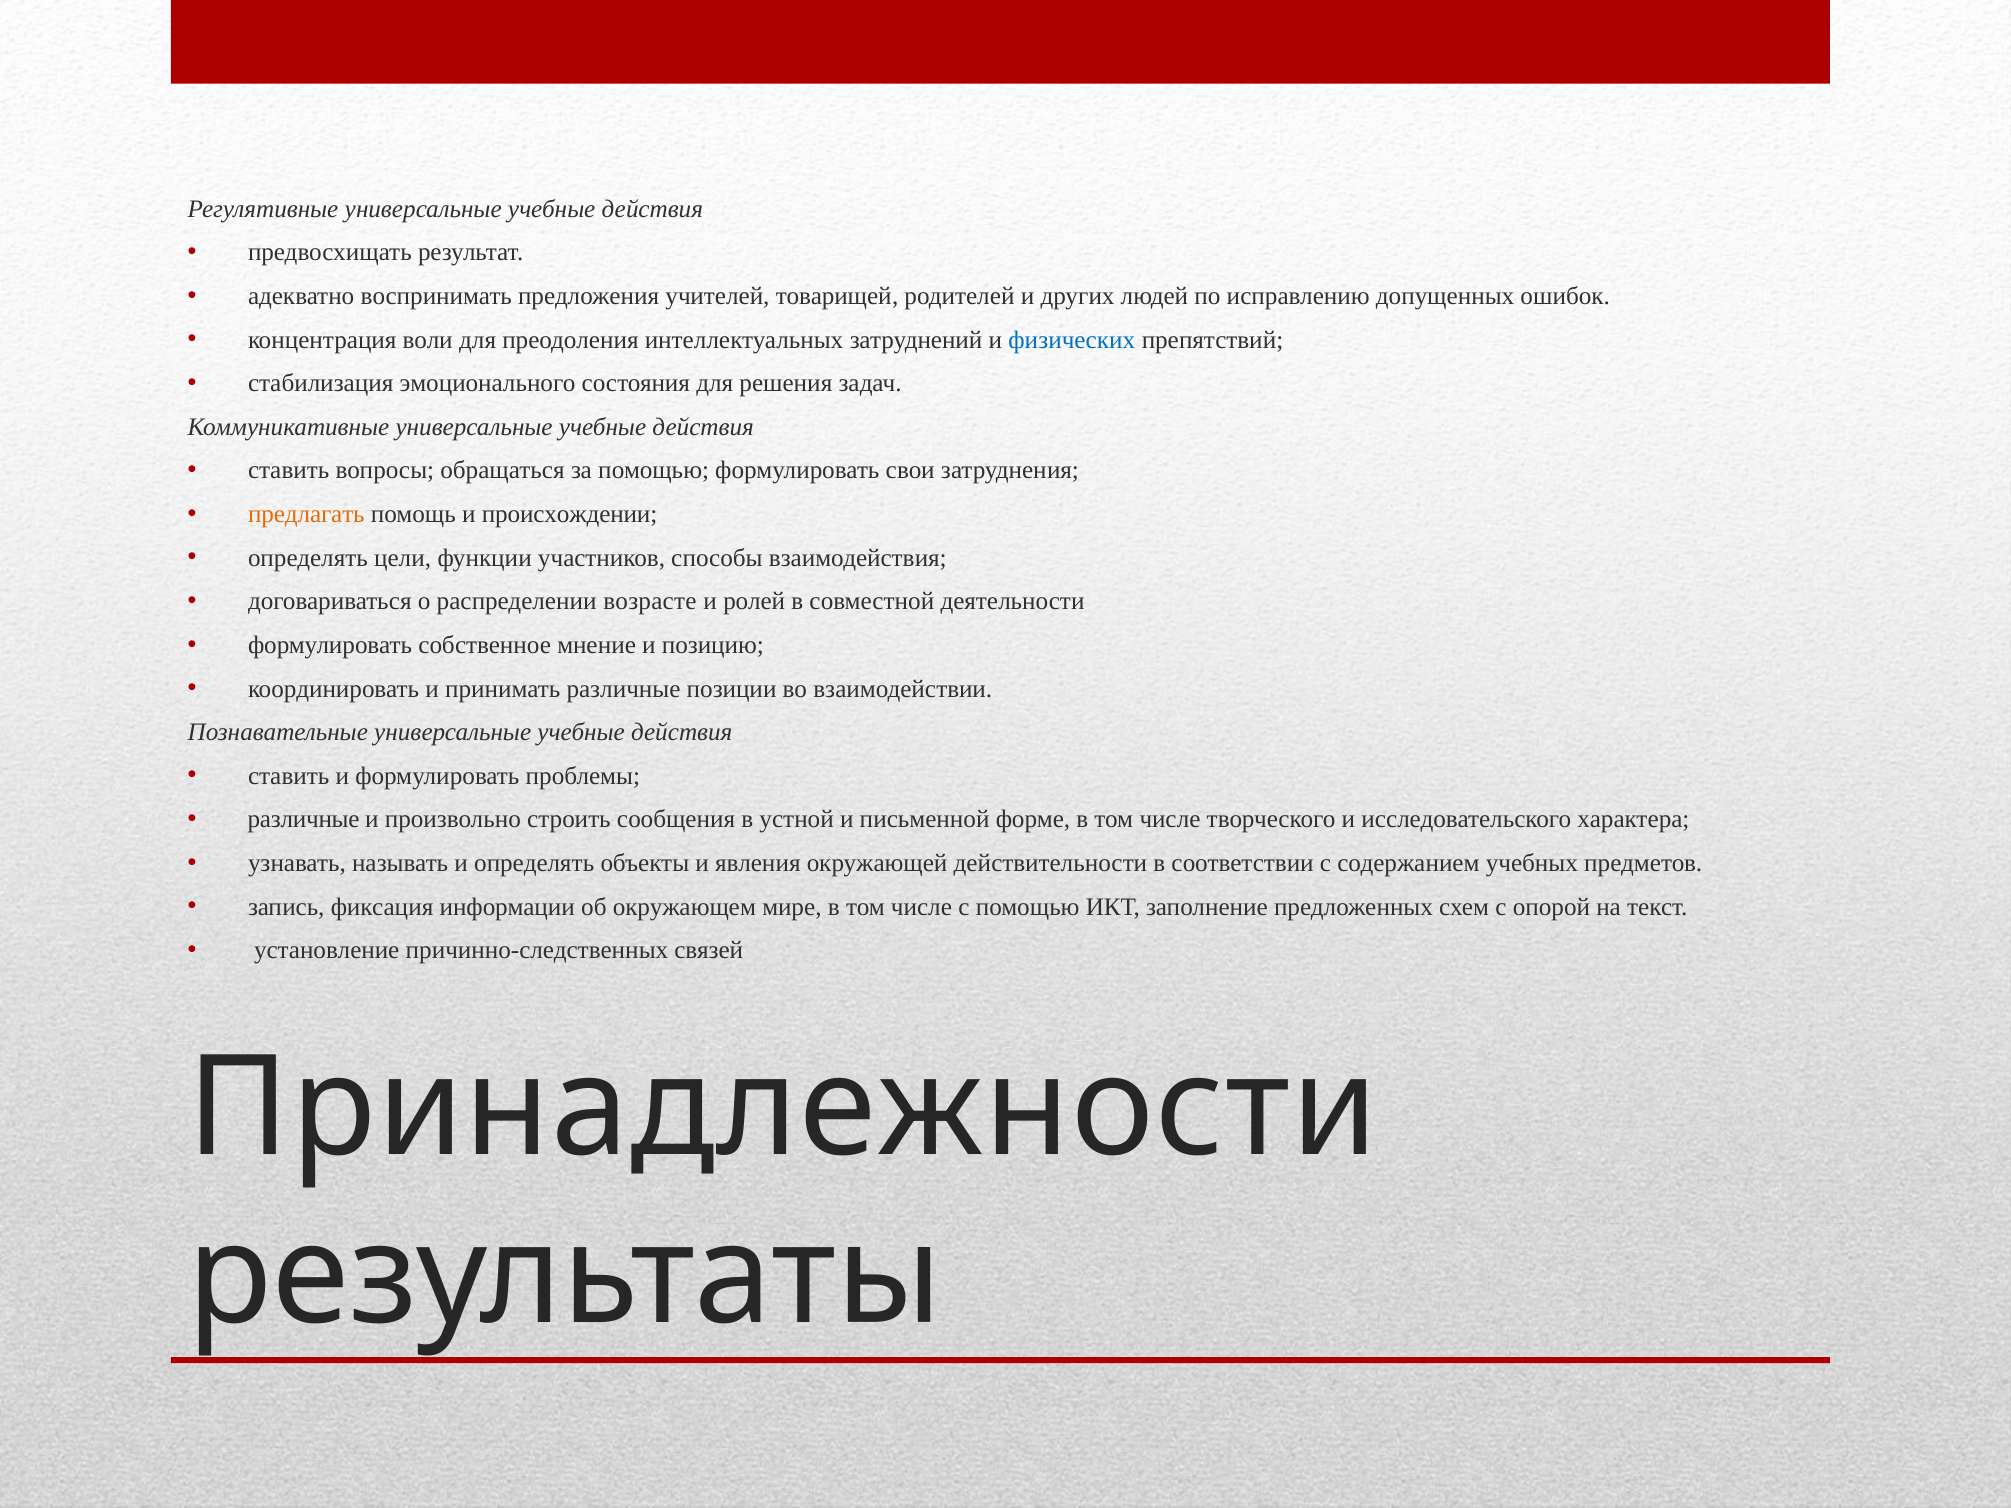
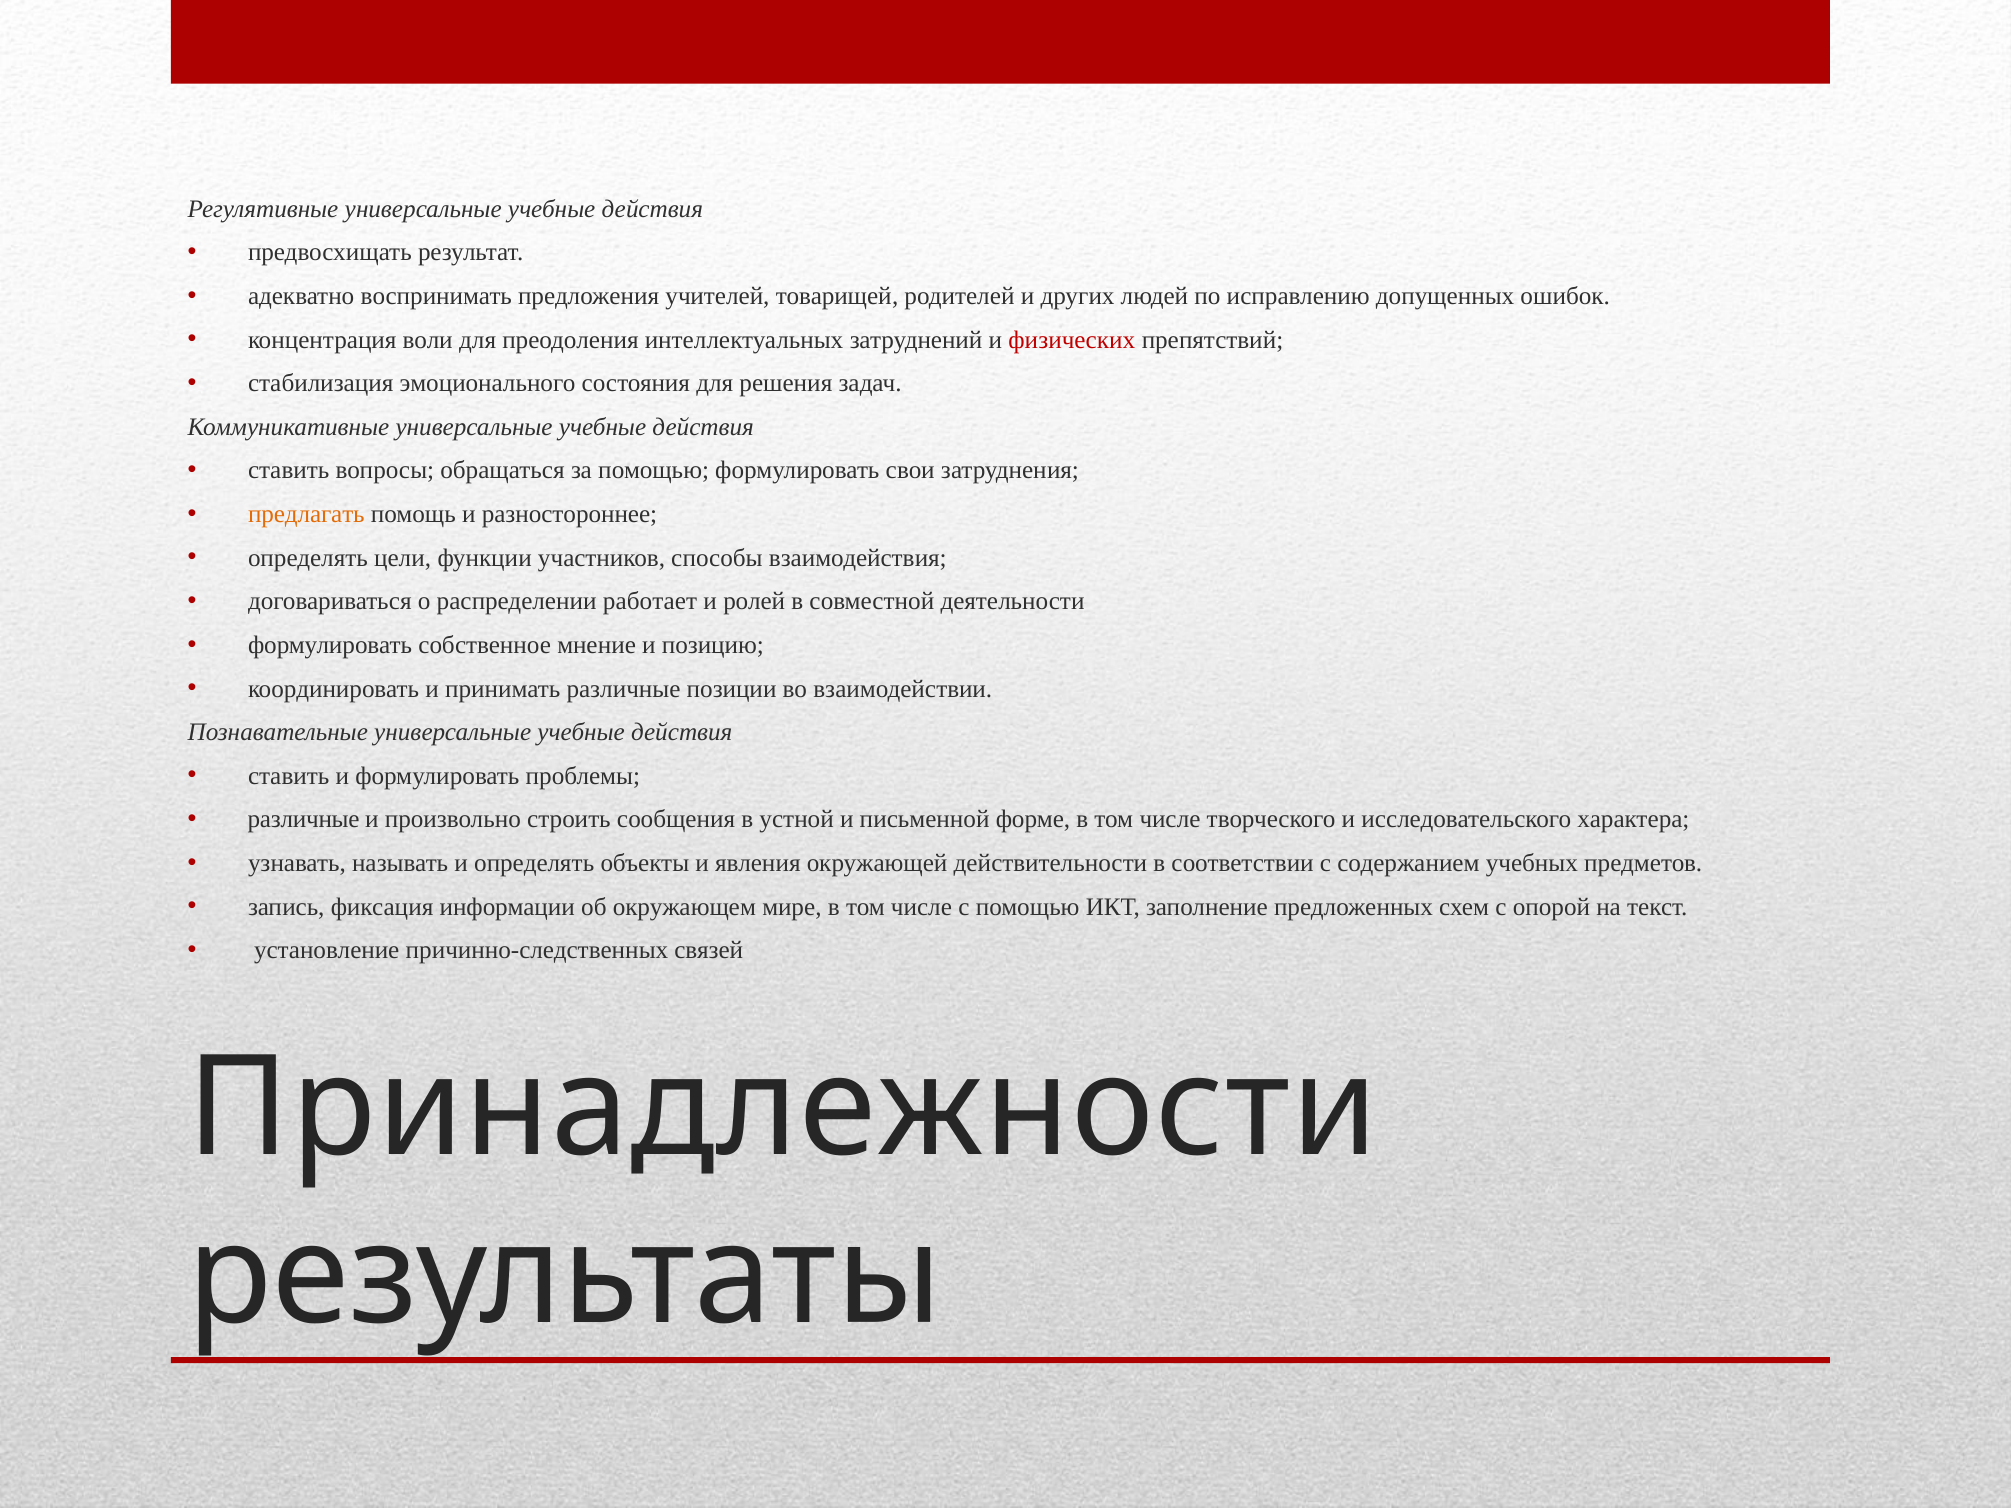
физических colour: blue -> red (1072, 340)
происхождении: происхождении -> разностороннее (569, 514)
возрасте: возрасте -> работает (650, 602)
